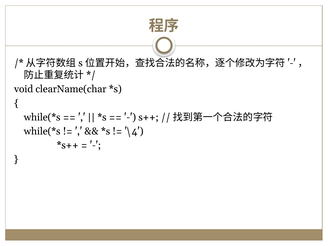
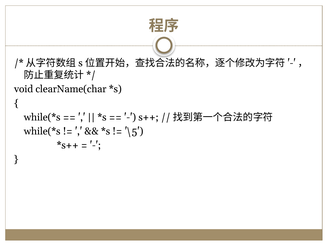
\4: \4 -> \5 (134, 131)
